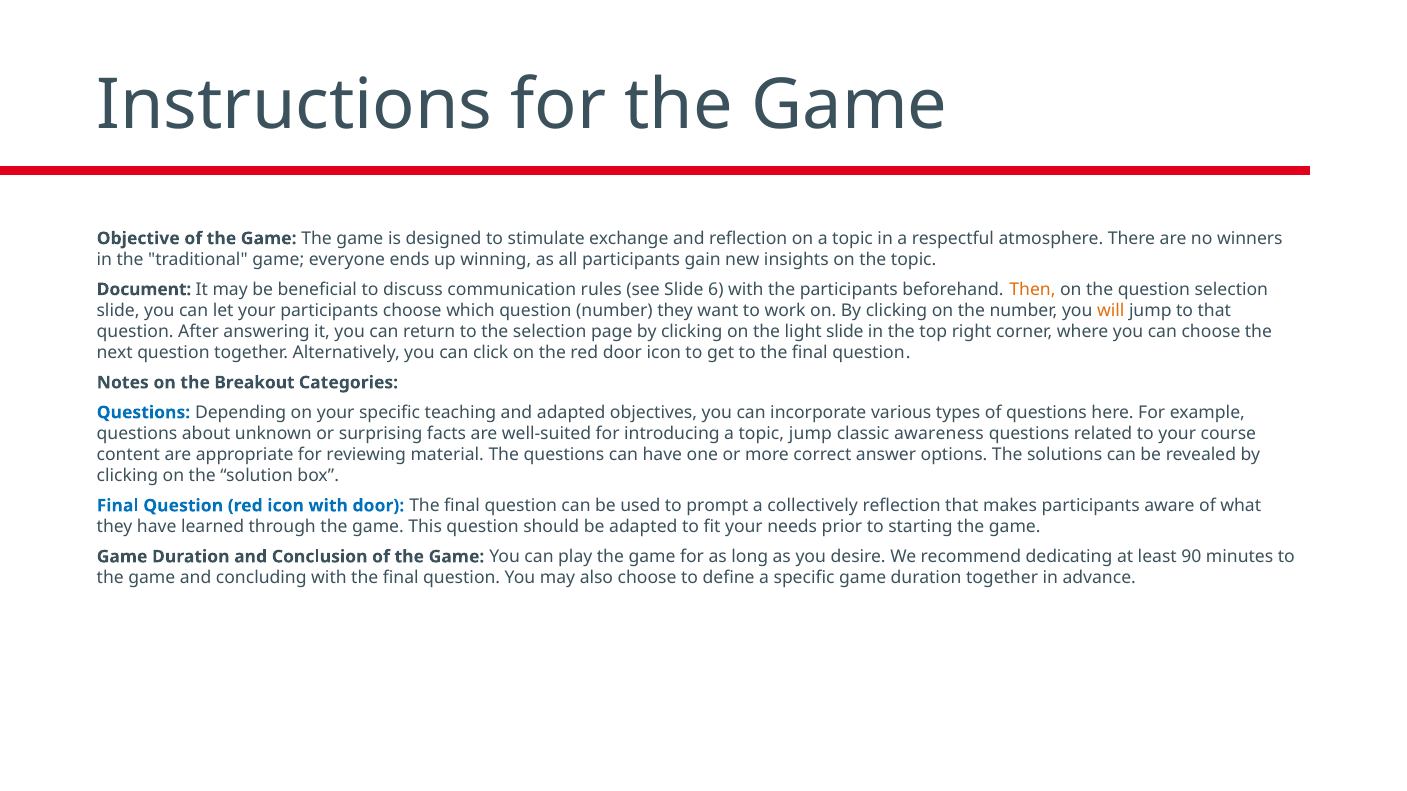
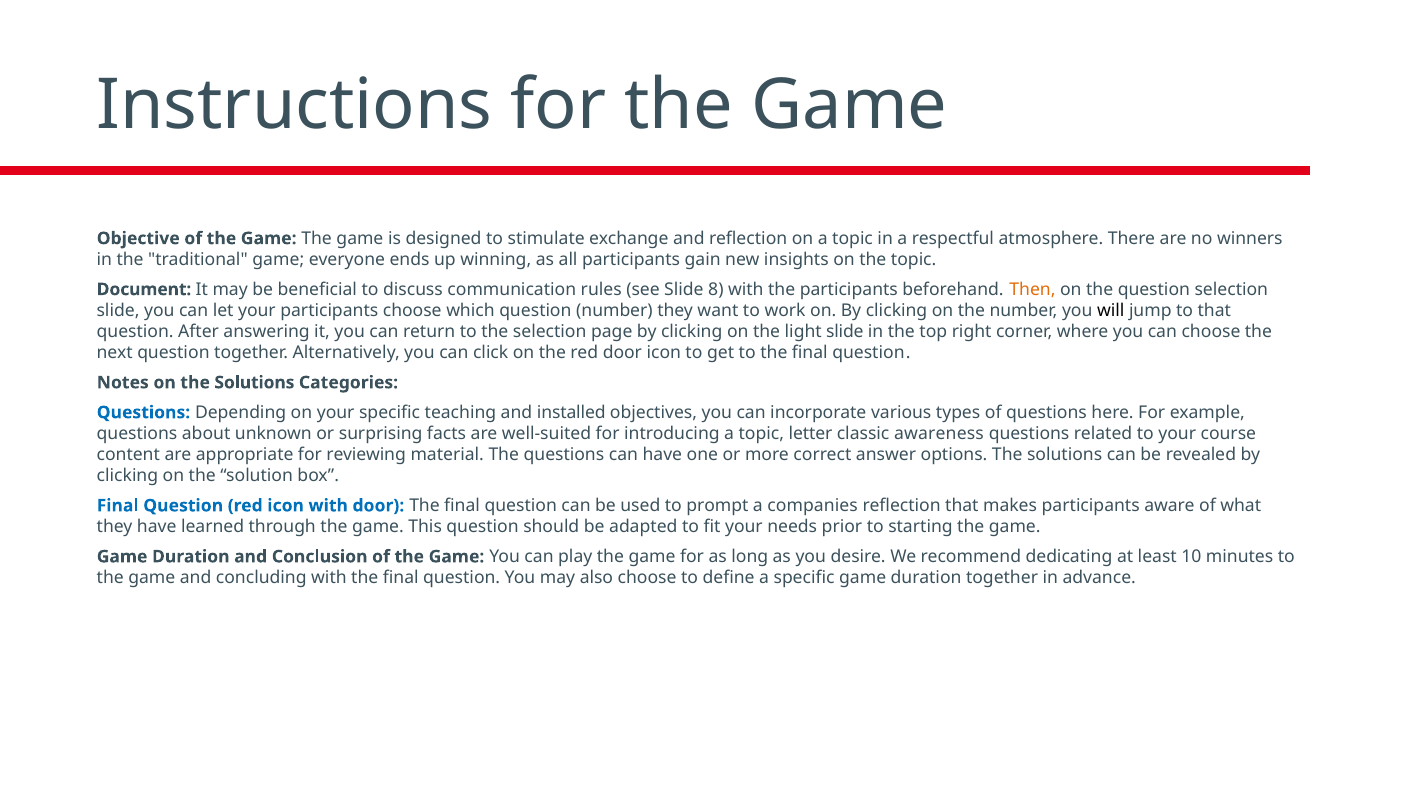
6: 6 -> 8 (716, 290)
will colour: orange -> black (1111, 311)
on the Breakout: Breakout -> Solutions (254, 383)
and adapted: adapted -> installed (571, 413)
topic jump: jump -> letter (811, 434)
collectively: collectively -> companies (813, 506)
90: 90 -> 10 (1191, 557)
